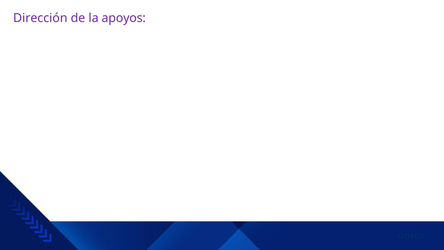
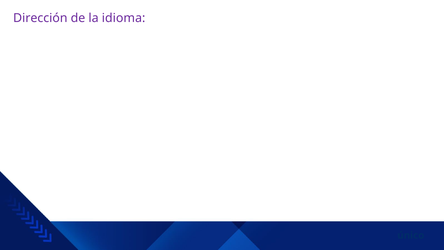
apoyos: apoyos -> idioma (124, 18)
